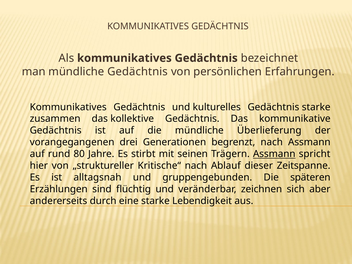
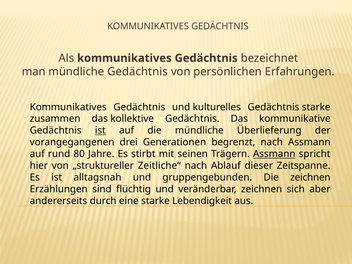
ist underline: none -> present (100, 131)
Kritische“: Kritische“ -> Zeitliche“ (159, 166)
Die späteren: späteren -> zeichnen (310, 177)
